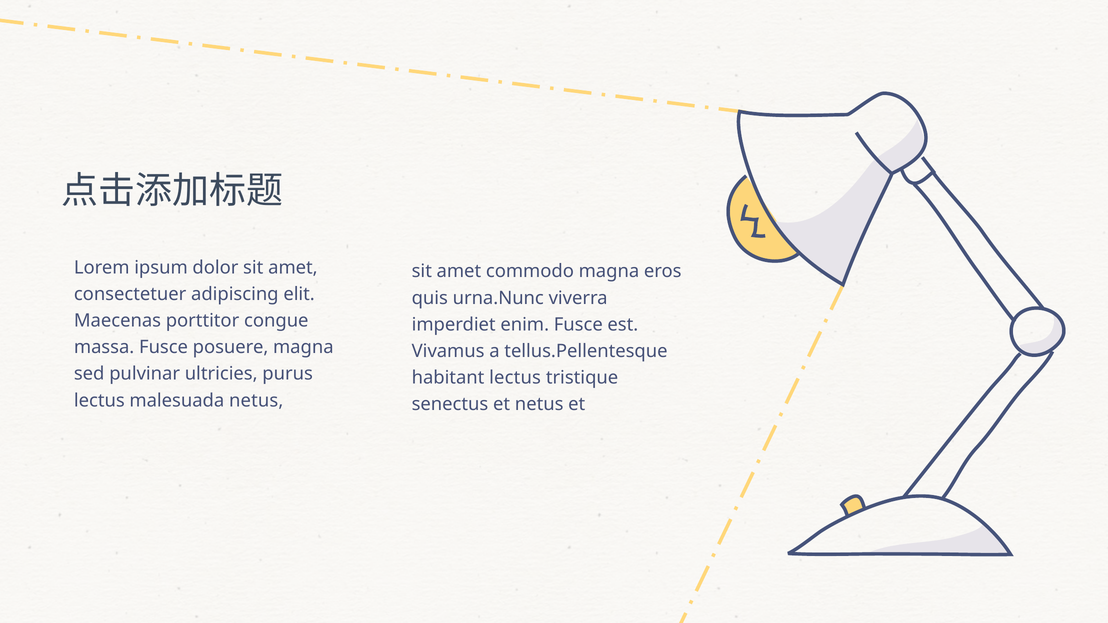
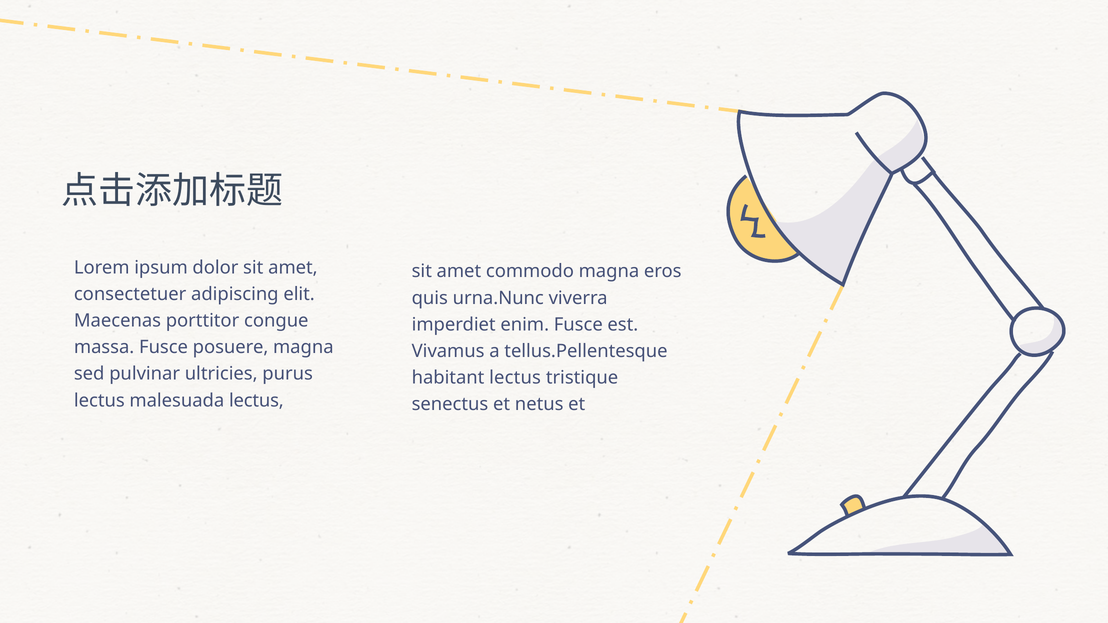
malesuada netus: netus -> lectus (256, 401)
